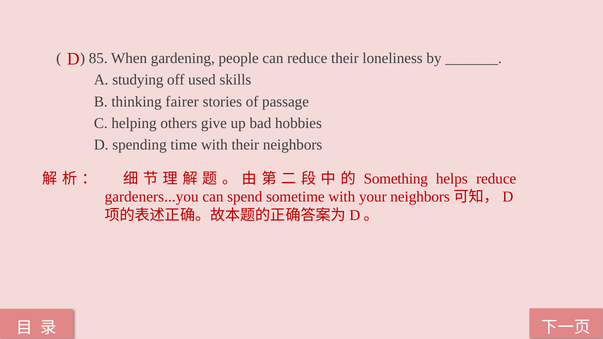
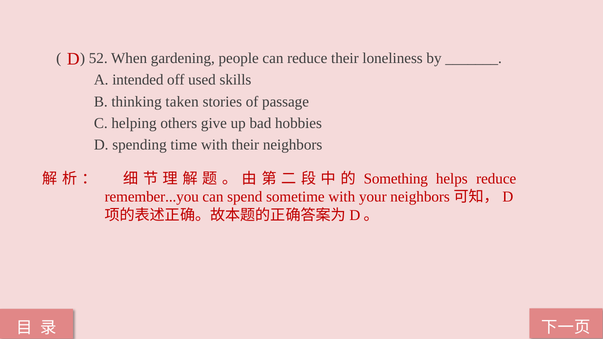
85: 85 -> 52 (98, 58)
studying: studying -> intended (138, 80)
fairer: fairer -> taken (182, 102)
gardeners...you: gardeners...you -> remember...you (152, 197)
